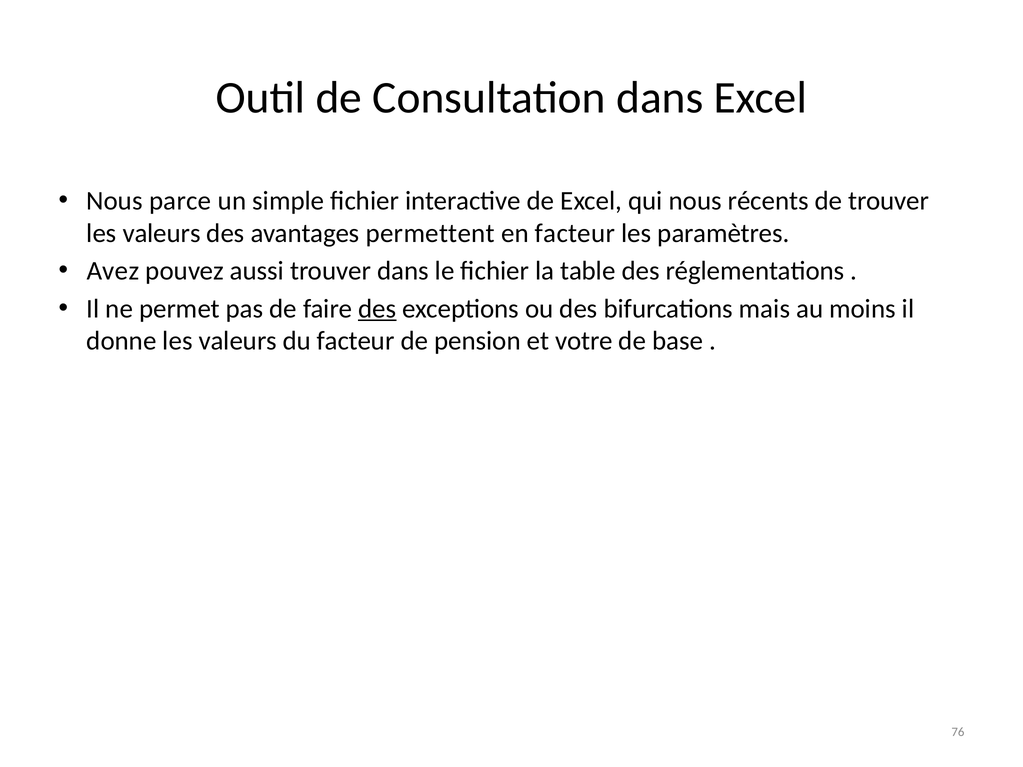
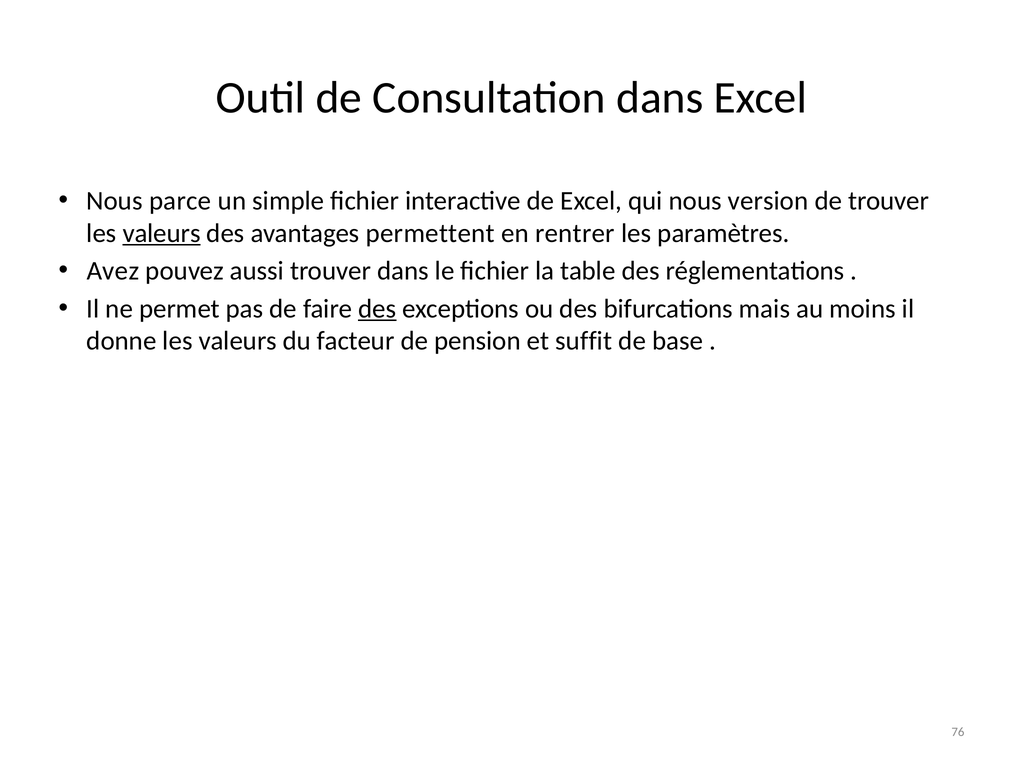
récents: récents -> version (768, 201)
valeurs underline: none -> present (162, 233)
en facteur: facteur -> rentrer (575, 233)
votre: votre -> suffit (584, 341)
